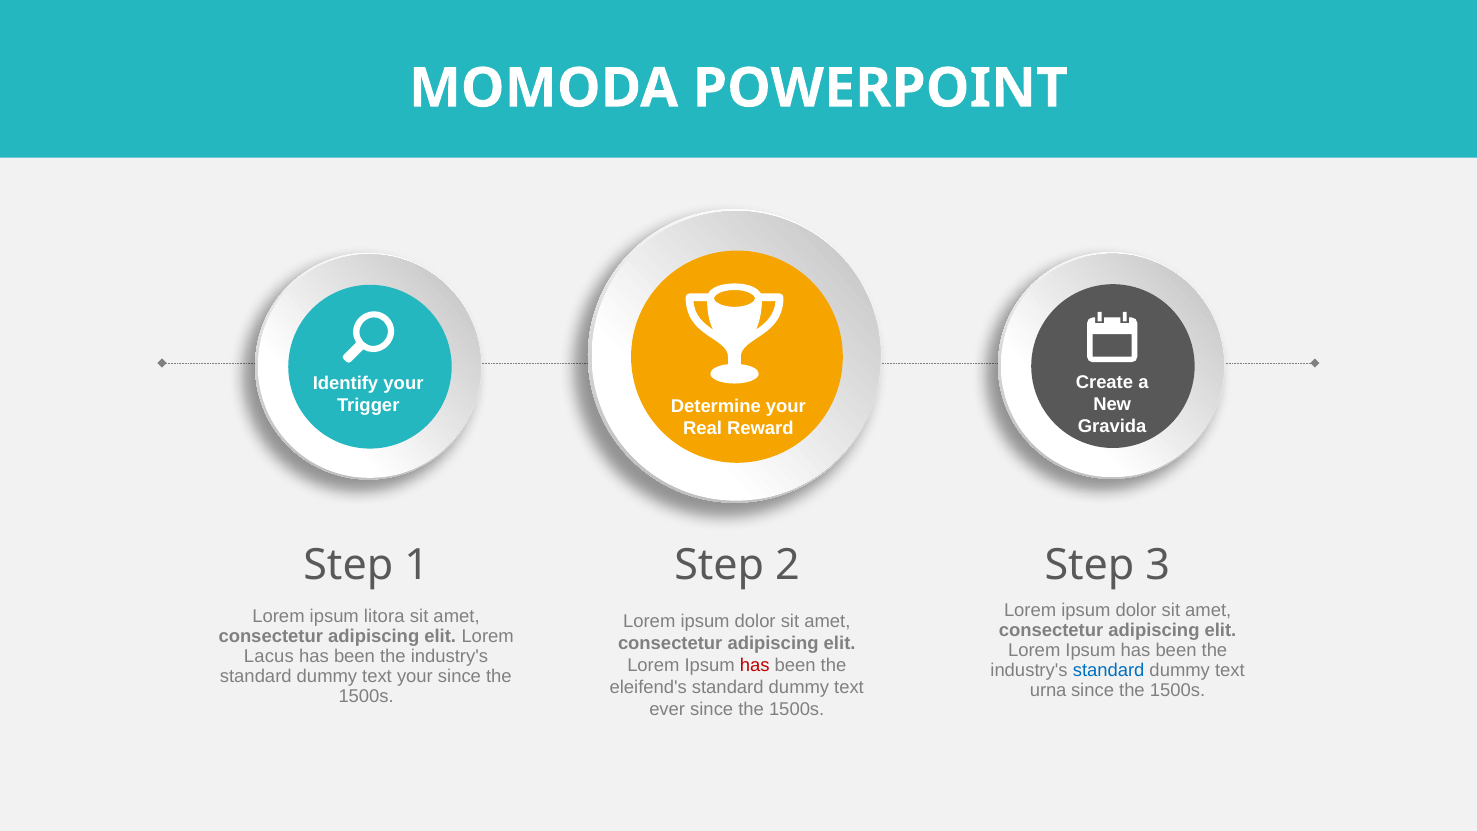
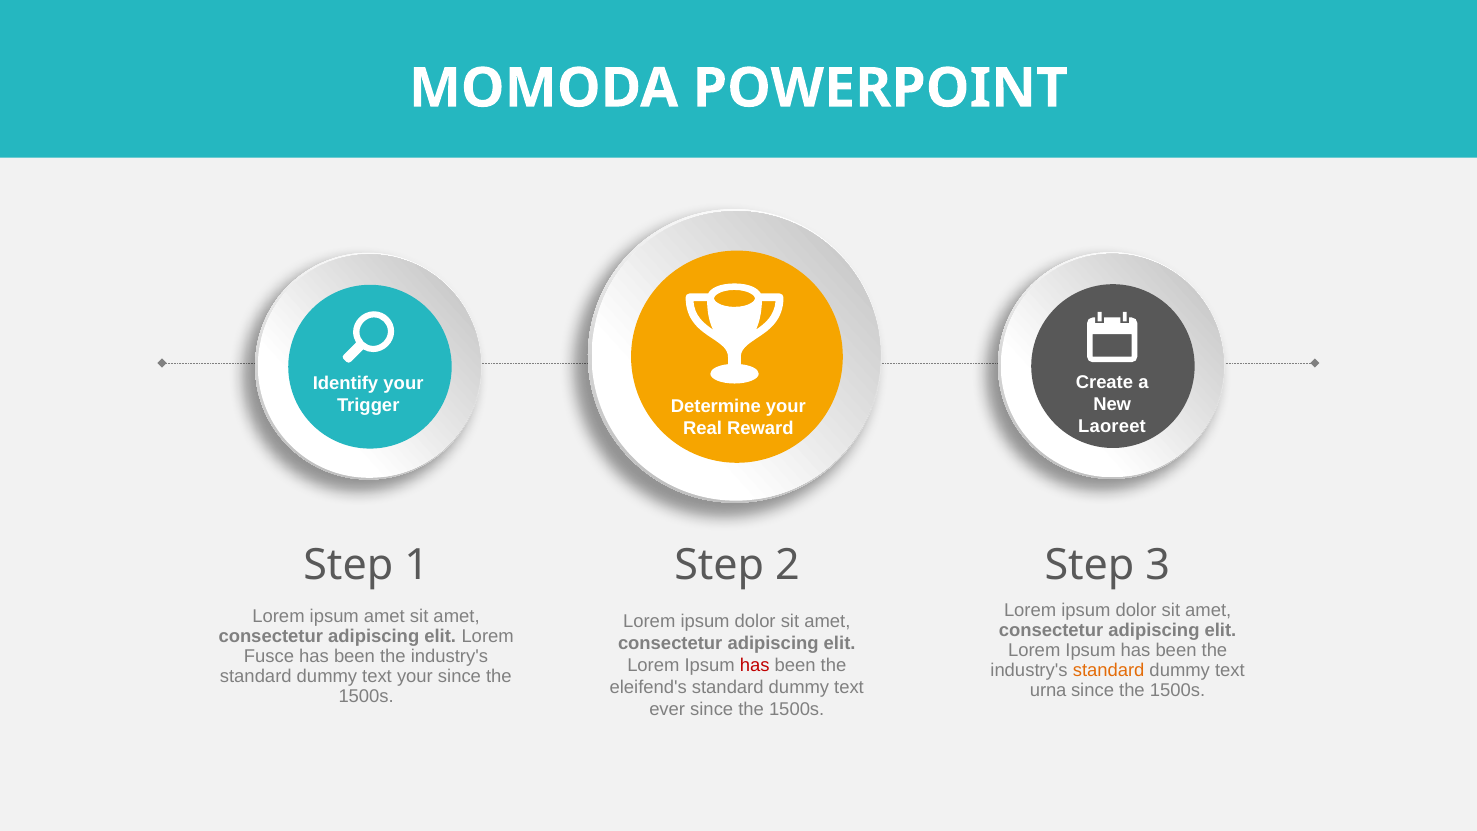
Gravida: Gravida -> Laoreet (1112, 427)
ipsum litora: litora -> amet (384, 616)
Lacus: Lacus -> Fusce (269, 656)
standard colour: blue -> orange (1109, 670)
